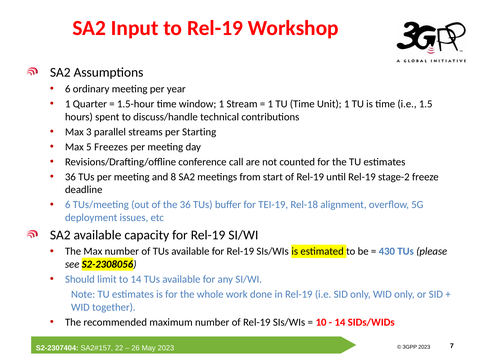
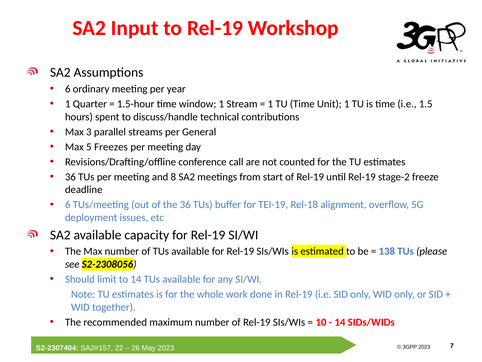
Starting: Starting -> General (199, 132)
430: 430 -> 138 (387, 251)
